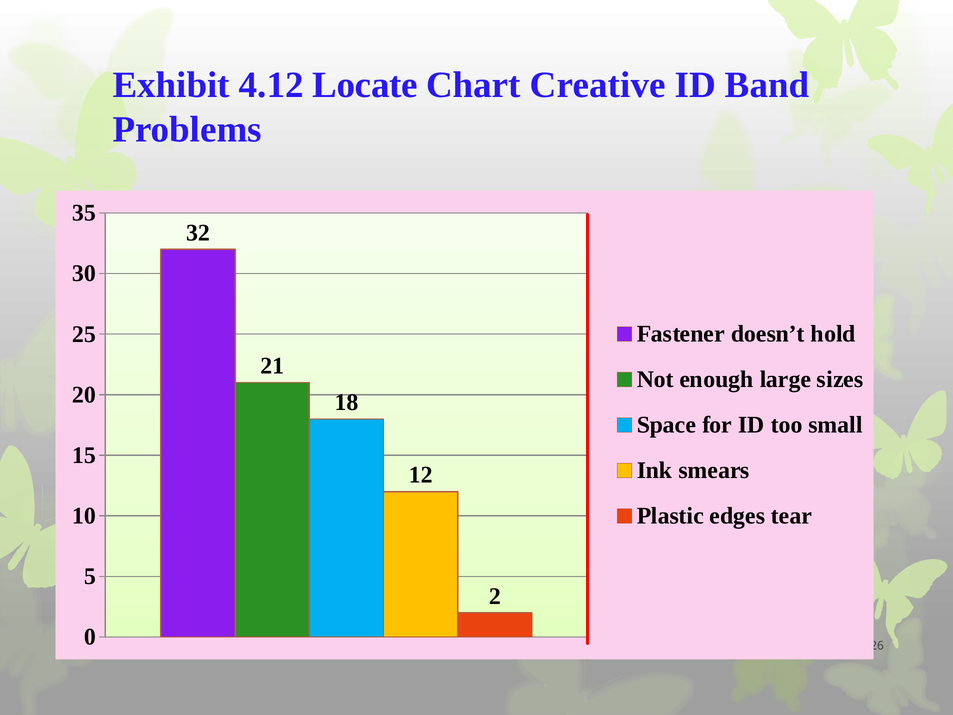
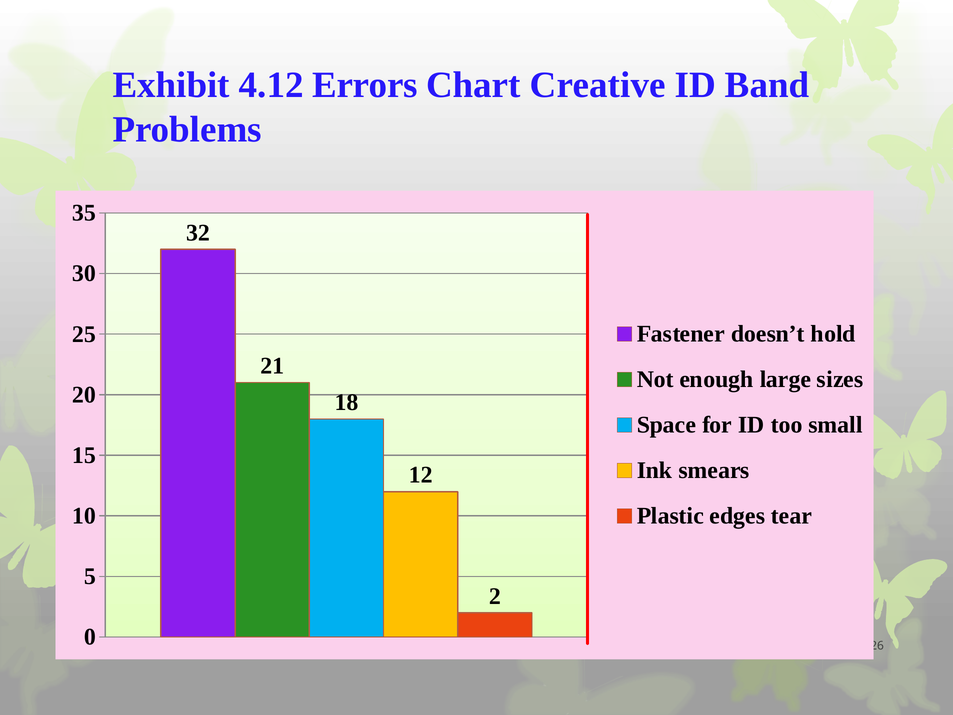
Locate: Locate -> Errors (365, 85)
